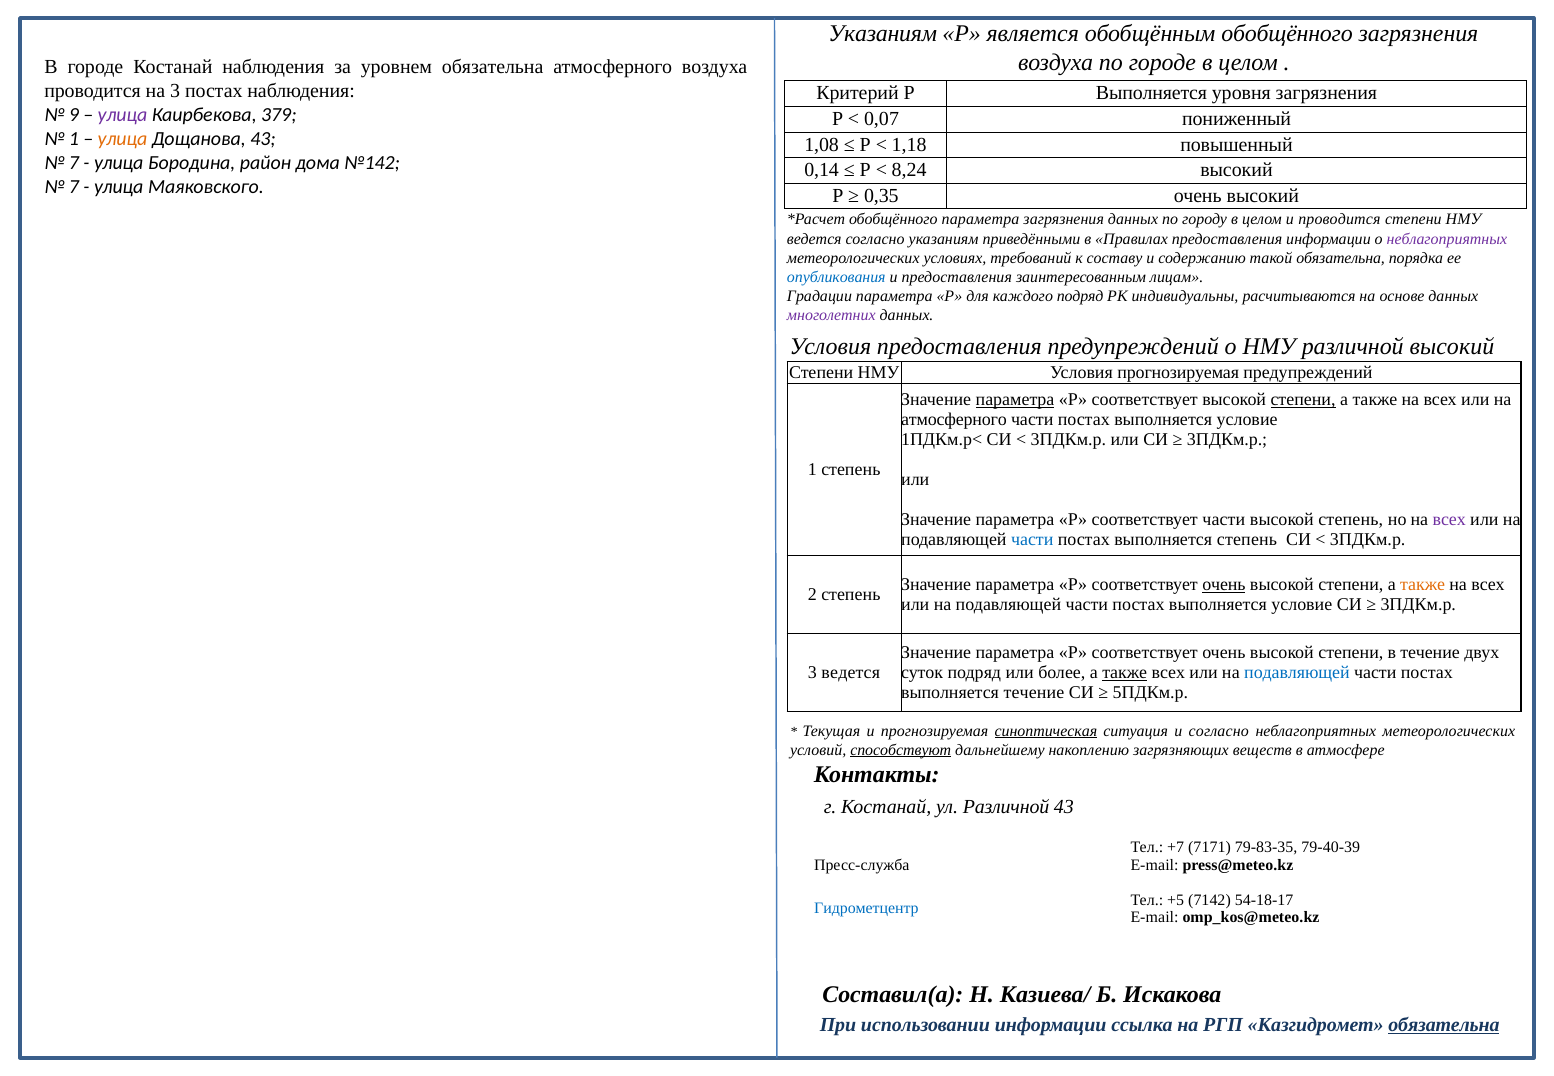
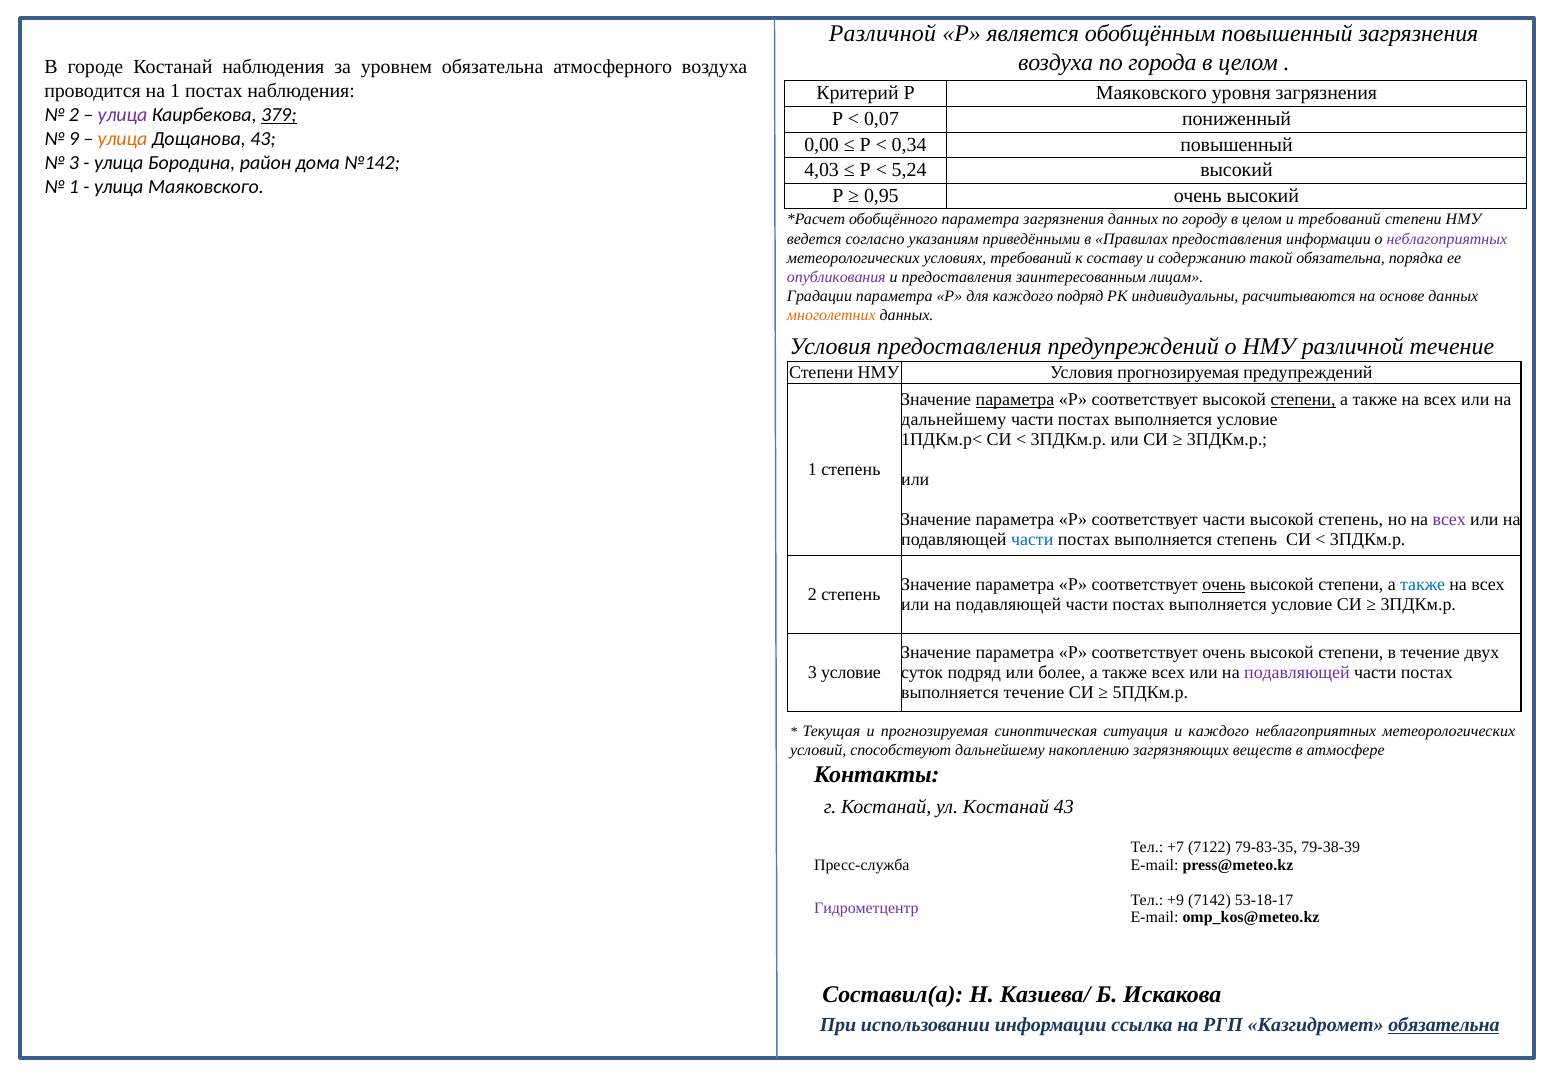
Указаниям: Указаниям -> Различной (882, 34)
обобщённым обобщённого: обобщённого -> повышенный (1287, 34)
по городе: городе -> города (1162, 62)
на 3: 3 -> 1 (175, 91)
Р Выполняется: Выполняется -> Маяковского (1151, 93)
9: 9 -> 2 (74, 115)
379 underline: none -> present (279, 115)
1: 1 -> 9 (74, 139)
1,08: 1,08 -> 0,00 (822, 145)
1,18: 1,18 -> 0,34 (909, 145)
7: 7 -> 3 (74, 163)
0,14: 0,14 -> 4,03 (822, 170)
8,24: 8,24 -> 5,24 (909, 170)
7: 7 -> 1 (74, 187)
0,35: 0,35 -> 0,95 (881, 196)
и проводится: проводится -> требований (1339, 220)
опубликования colour: blue -> purple (836, 277)
многолетних colour: purple -> orange (831, 315)
различной высокий: высокий -> течение (1452, 347)
атмосферного: атмосферного -> дальнейшему (954, 420)
также colour: orange -> blue (1423, 585)
3 ведется: ведется -> условие (851, 672)
также underline: present -> none (1125, 672)
подавляющей colour: blue -> purple (1297, 672)
синоптическая underline: present -> none (1046, 731)
и согласно: согласно -> каждого (1219, 731)
способствуют underline: present -> none (901, 750)
ул Различной: Различной -> Костанай (1006, 807)
7171: 7171 -> 7122 (1209, 847)
79-40-39: 79-40-39 -> 79-38-39 (1331, 847)
+5: +5 -> +9 (1176, 900)
54-18-17: 54-18-17 -> 53-18-17 (1264, 900)
Гидрометцентр colour: blue -> purple (866, 908)
